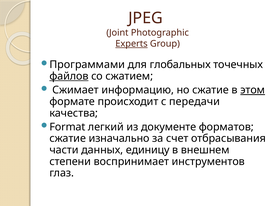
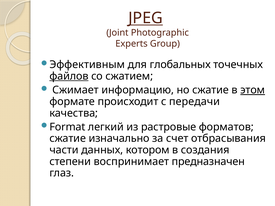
JPEG underline: none -> present (146, 18)
Experts underline: present -> none (131, 44)
Программами: Программами -> Эффективным (87, 65)
документе: документе -> растровые (169, 127)
единицу: единицу -> котором (148, 150)
внешнем: внешнем -> создания (205, 150)
инструментов: инструментов -> предназначен (208, 162)
